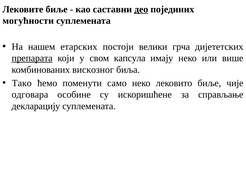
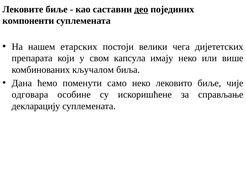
могућности: могућности -> компоненти (28, 21)
грча: грча -> чега (181, 47)
препарата underline: present -> none (32, 58)
вискозног: вискозног -> кључалом (93, 69)
Тако: Тако -> Дана (22, 83)
